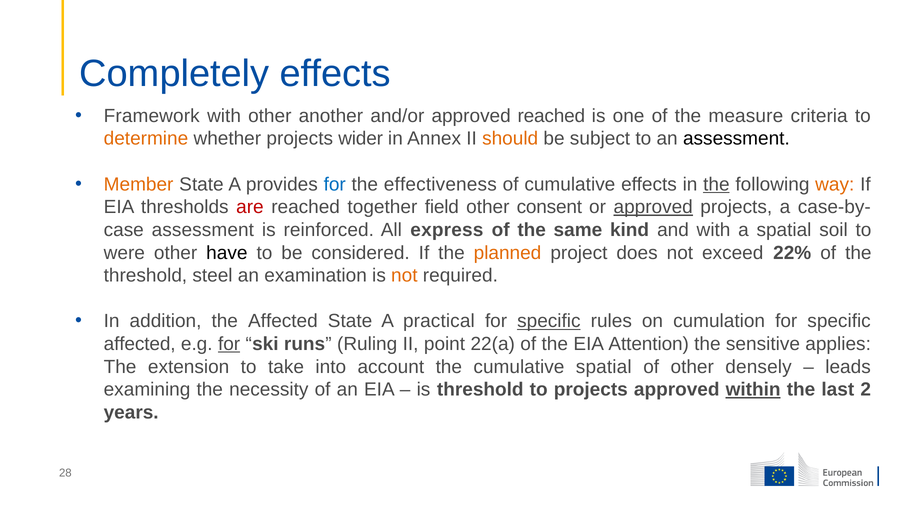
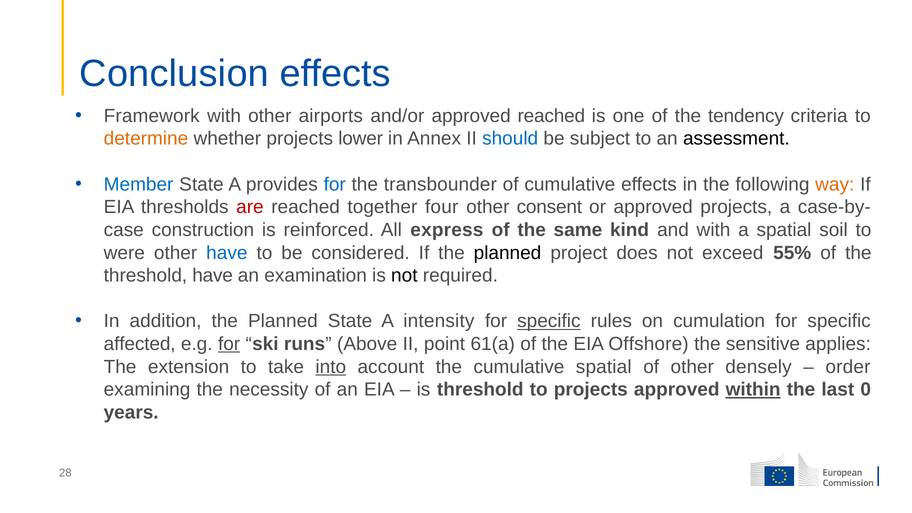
Completely: Completely -> Conclusion (174, 74)
another: another -> airports (331, 116)
measure: measure -> tendency (746, 116)
wider: wider -> lower (361, 139)
should colour: orange -> blue (510, 139)
Member colour: orange -> blue (139, 184)
effectiveness: effectiveness -> transbounder (440, 184)
the underline: present -> none (716, 184)
field: field -> four (442, 207)
approved underline: present -> none (653, 207)
assessment: assessment -> construction (203, 230)
have colour: black -> blue (227, 253)
planned colour: orange -> black (508, 253)
22%: 22% -> 55% (792, 253)
threshold steel: steel -> have (213, 276)
not colour: orange -> black (404, 276)
addition the Affected: Affected -> Planned (283, 321)
practical: practical -> intensity (439, 321)
Ruling: Ruling -> Above (367, 344)
22(a: 22(a -> 61(a (493, 344)
Attention: Attention -> Offshore (649, 344)
into underline: none -> present (331, 367)
leads: leads -> order (848, 367)
2: 2 -> 0 (866, 390)
